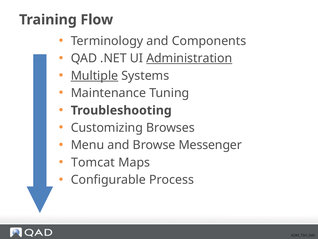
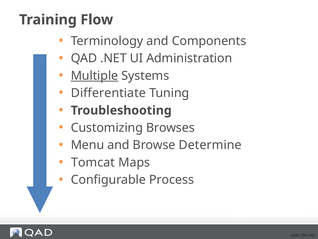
Administration underline: present -> none (189, 58)
Maintenance: Maintenance -> Differentiate (108, 93)
Messenger: Messenger -> Determine (210, 145)
